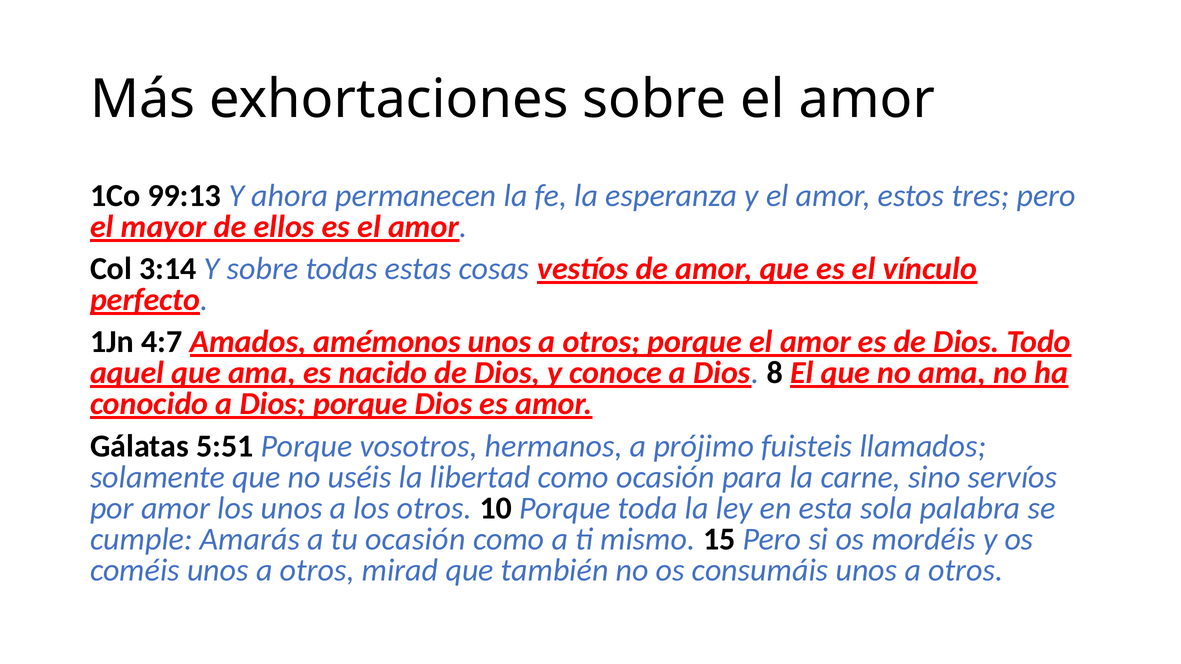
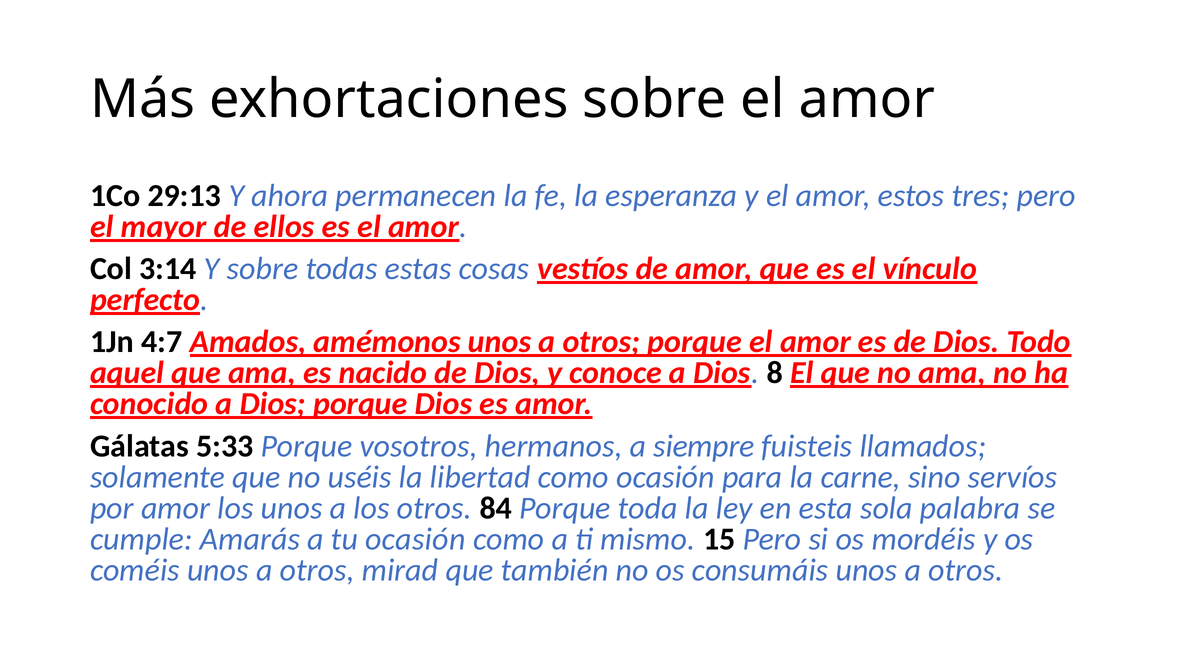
99:13: 99:13 -> 29:13 (184, 196)
5:51: 5:51 -> 5:33 (225, 446)
prójimo: prójimo -> siempre (704, 446)
10: 10 -> 84 (496, 508)
